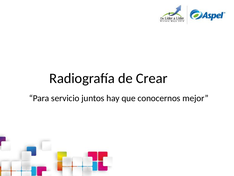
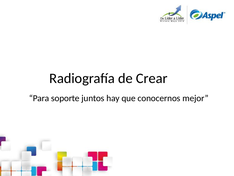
servicio: servicio -> soporte (65, 98)
